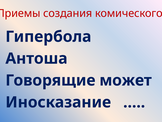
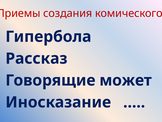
Антоша: Антоша -> Рассказ (36, 58)
